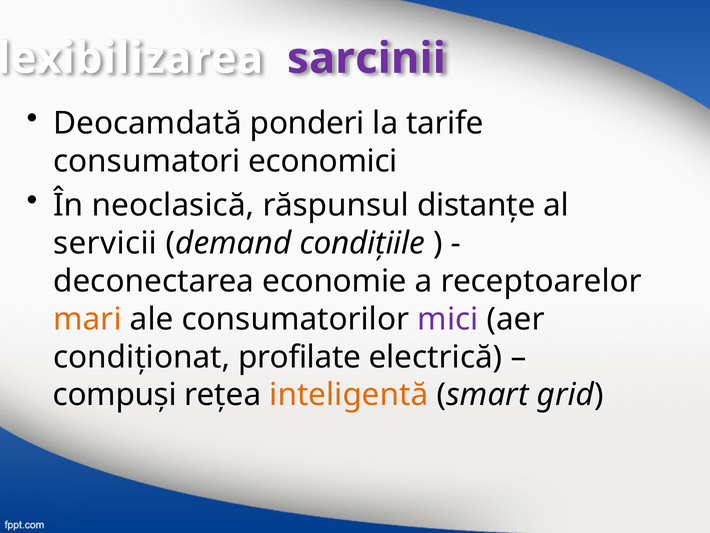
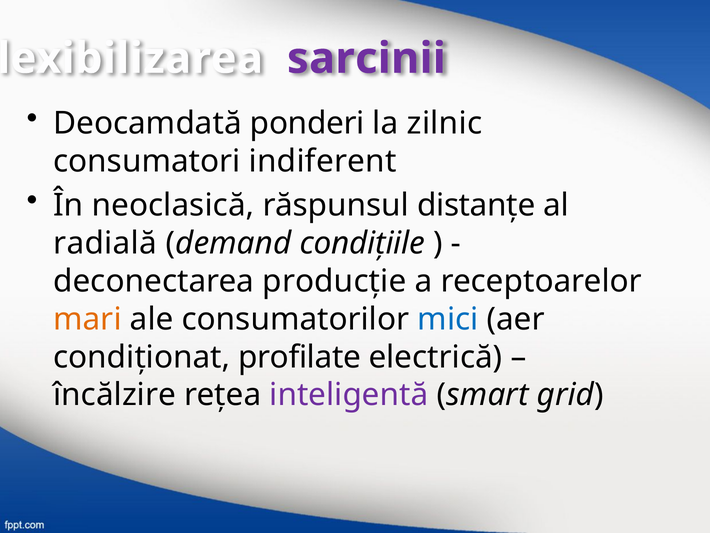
tarife: tarife -> zilnic (445, 123)
economici: economici -> indiferent (323, 161)
servicii: servicii -> radială (105, 243)
economie: economie -> producţie (334, 281)
mici colour: purple -> blue (448, 319)
compuşi: compuşi -> încălzire (115, 395)
inteligentă colour: orange -> purple (349, 395)
